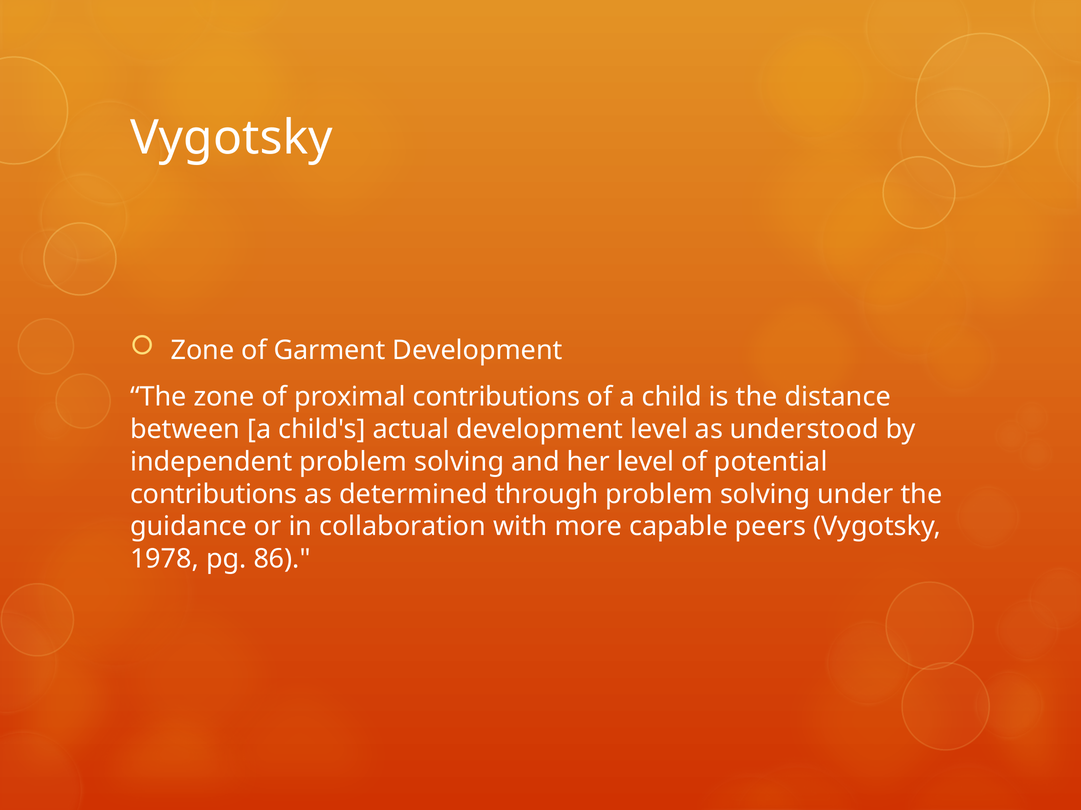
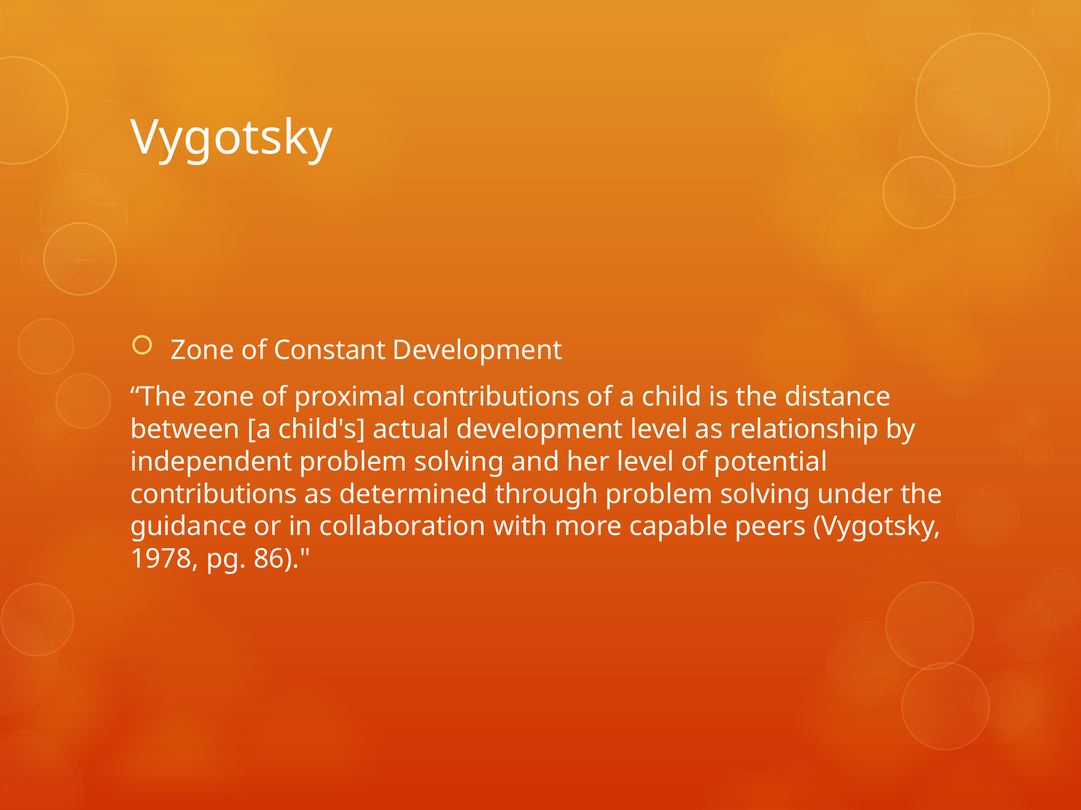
Garment: Garment -> Constant (330, 350)
understood: understood -> relationship (805, 430)
